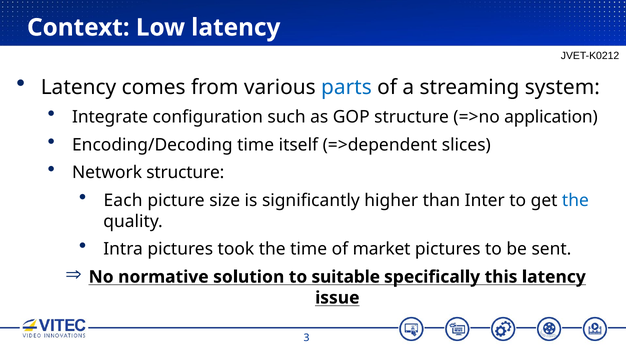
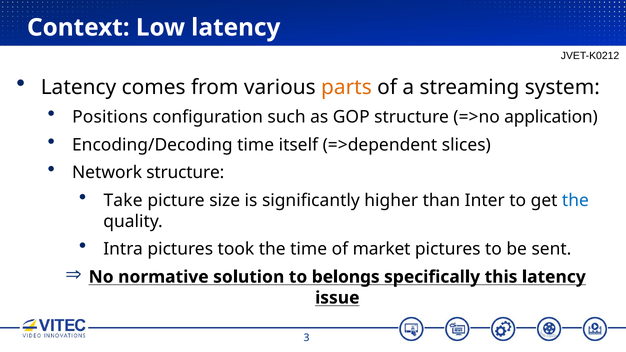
parts colour: blue -> orange (346, 87)
Integrate: Integrate -> Positions (110, 117)
Each: Each -> Take (123, 200)
suitable: suitable -> belongs (346, 277)
